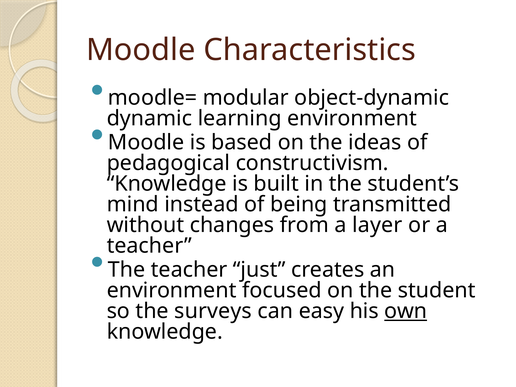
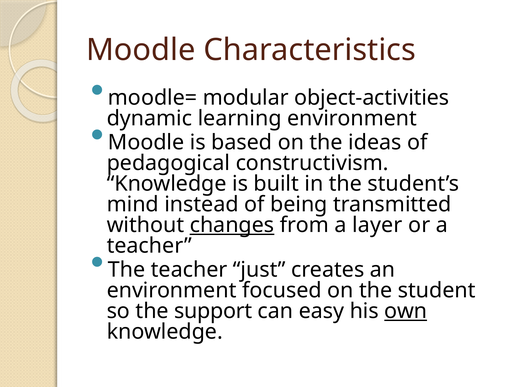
object-dynamic: object-dynamic -> object-activities (372, 98)
changes underline: none -> present (232, 225)
surveys: surveys -> support (213, 311)
